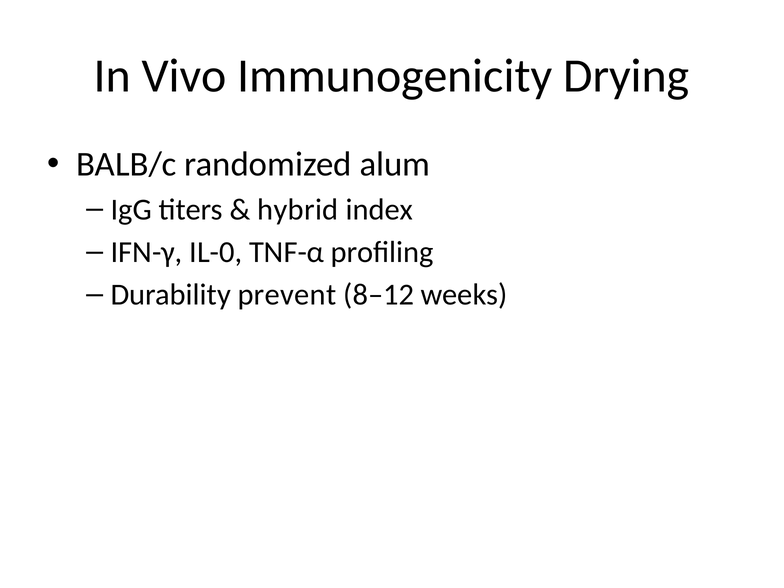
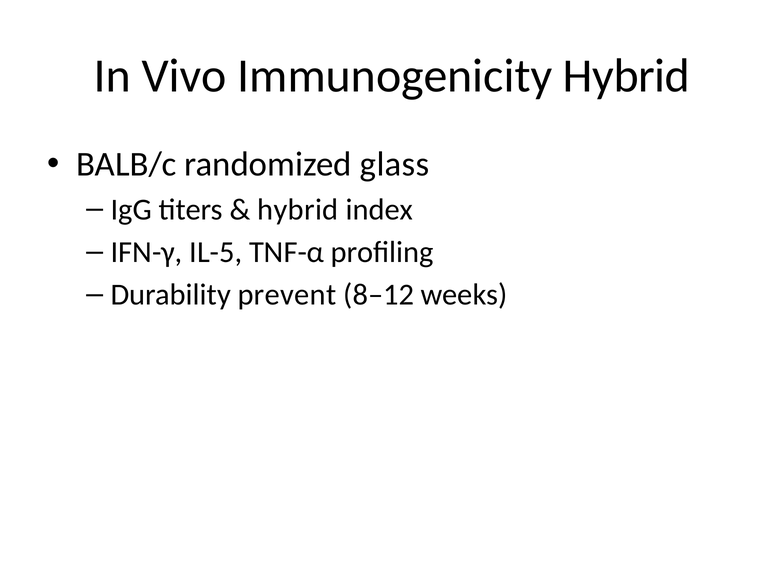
Immunogenicity Drying: Drying -> Hybrid (627, 76)
alum: alum -> glass (395, 164)
IL-0: IL-0 -> IL-5 (216, 252)
